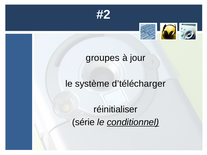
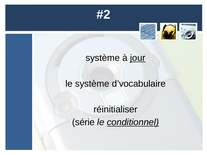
groupes: groupes -> système (103, 58)
jour underline: none -> present (138, 58)
d’télécharger: d’télécharger -> d’vocabulaire (139, 84)
